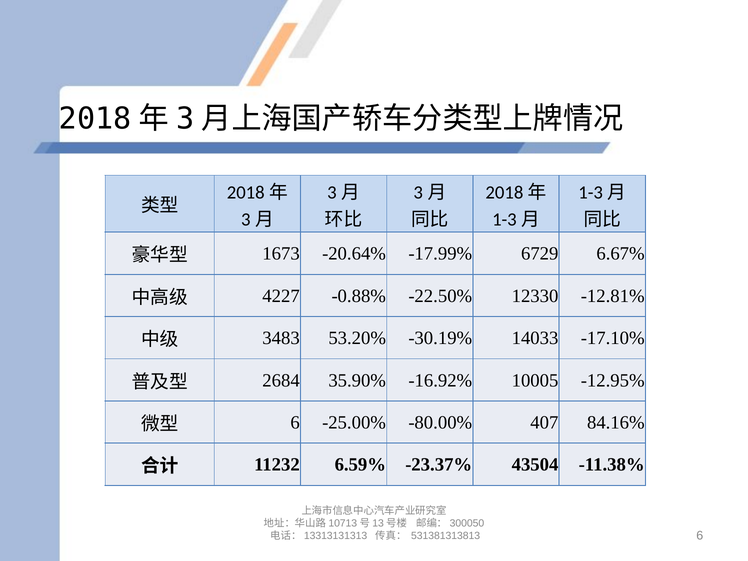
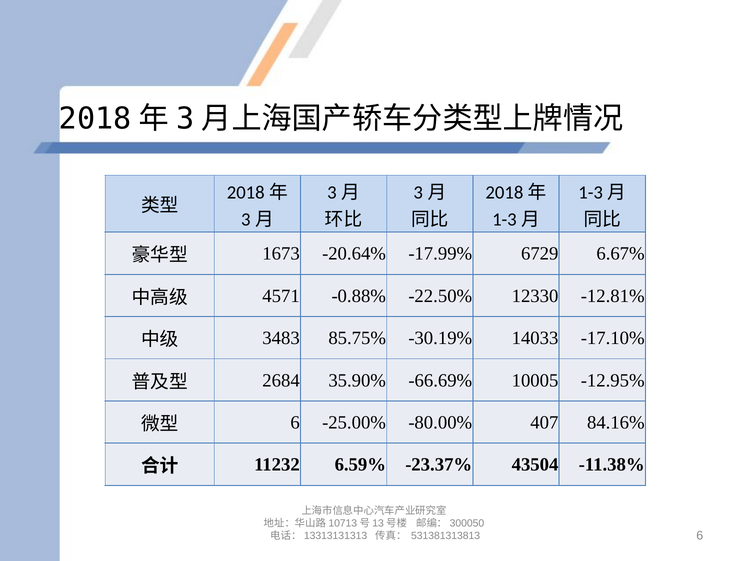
4227: 4227 -> 4571 (281, 296)
53.20%: 53.20% -> 85.75% (357, 338)
-16.92%: -16.92% -> -66.69% (440, 380)
